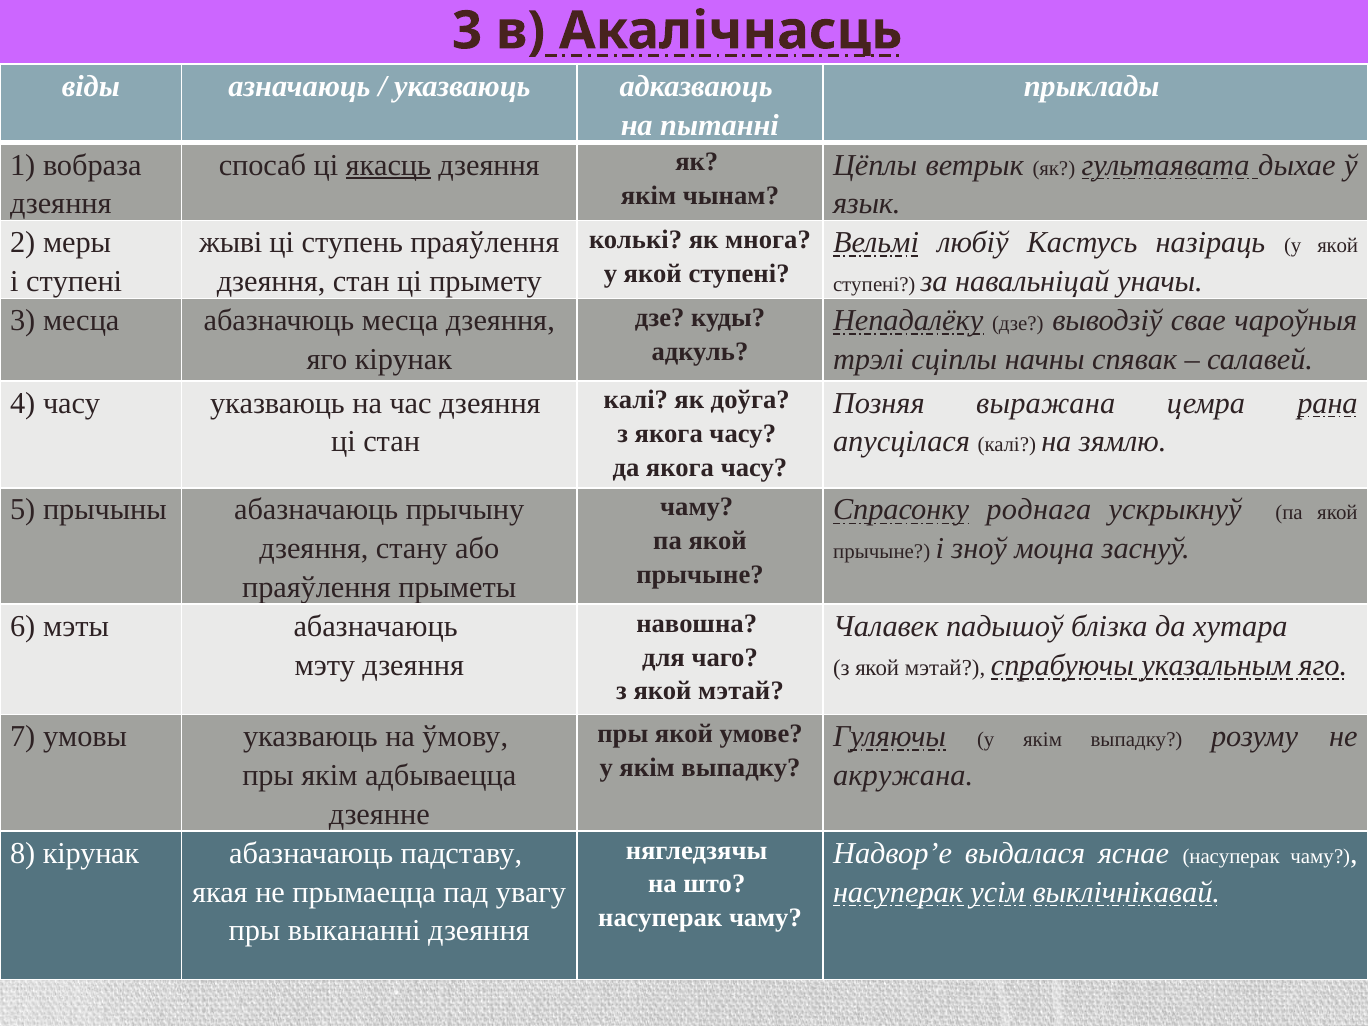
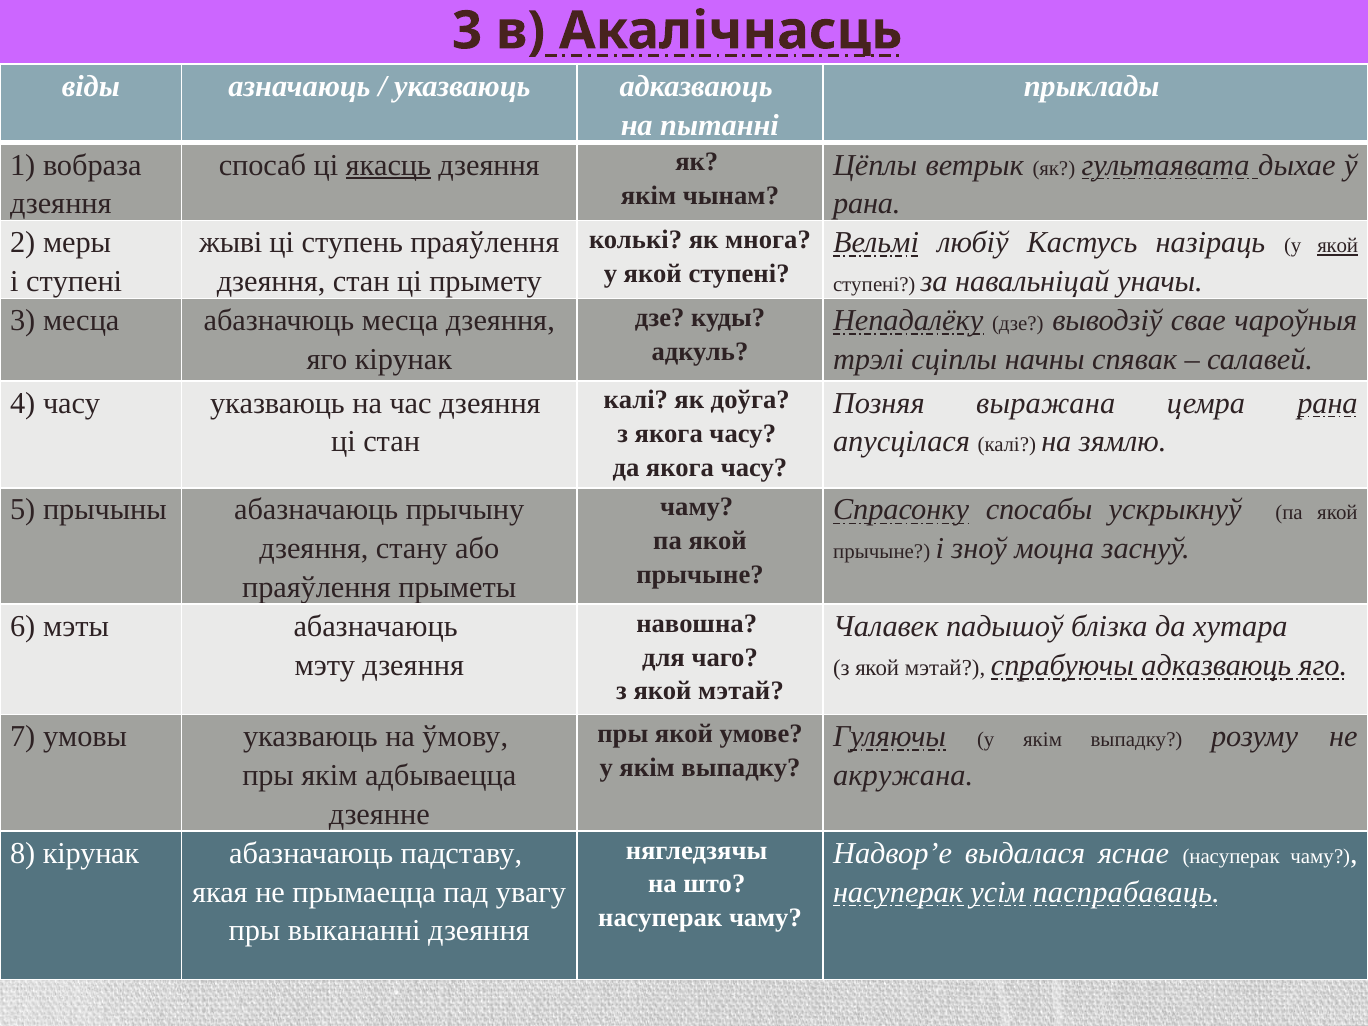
язык: язык -> рана (867, 204)
якой underline: none -> present (1338, 246)
роднага: роднага -> спосабы (1039, 510)
спрабуючы указальным: указальным -> адказваюць (1216, 665)
выклічнікавай: выклічнікавай -> паспрабаваць (1126, 892)
